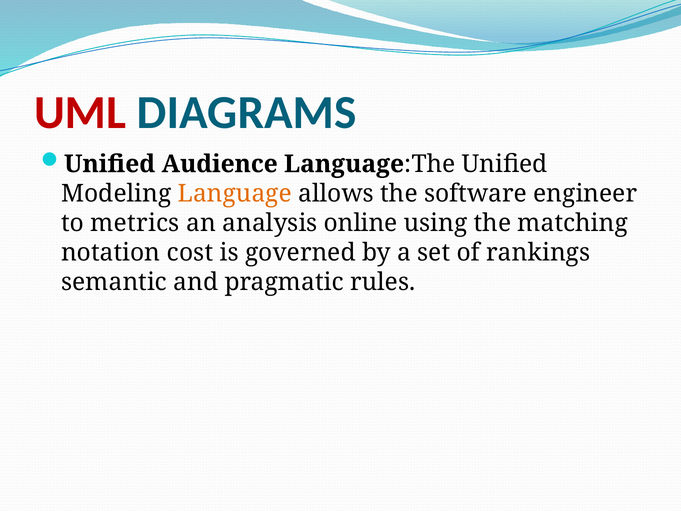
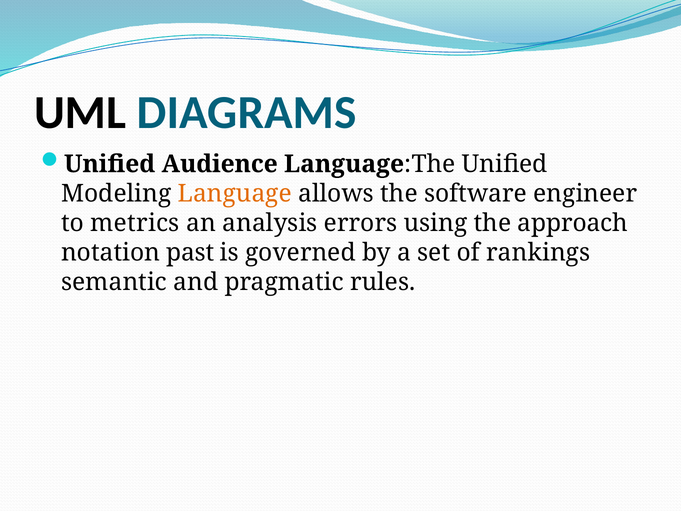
UML colour: red -> black (80, 112)
online: online -> errors (361, 223)
matching: matching -> approach (573, 223)
cost: cost -> past (190, 252)
